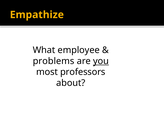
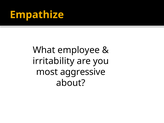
problems: problems -> irritability (54, 61)
you underline: present -> none (101, 61)
professors: professors -> aggressive (83, 72)
